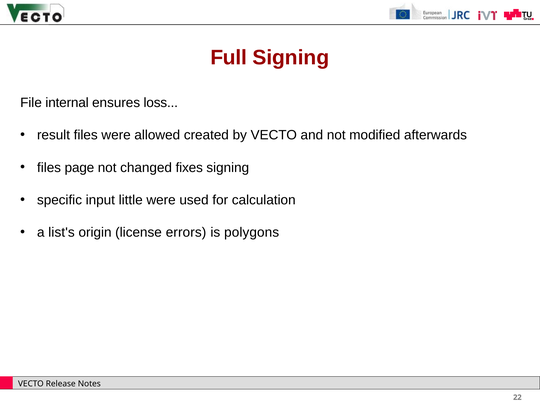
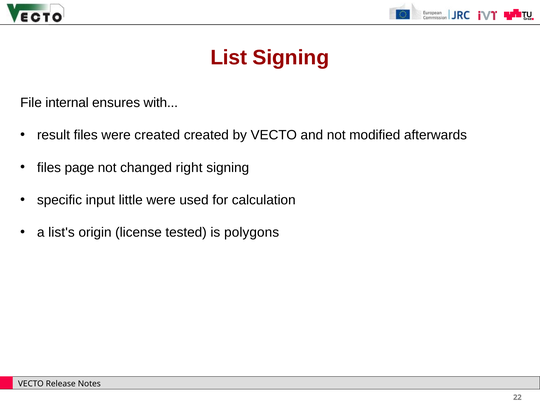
Full: Full -> List (229, 58)
loss: loss -> with (161, 103)
were allowed: allowed -> created (157, 135)
fixes: fixes -> right (189, 168)
errors: errors -> tested (186, 232)
